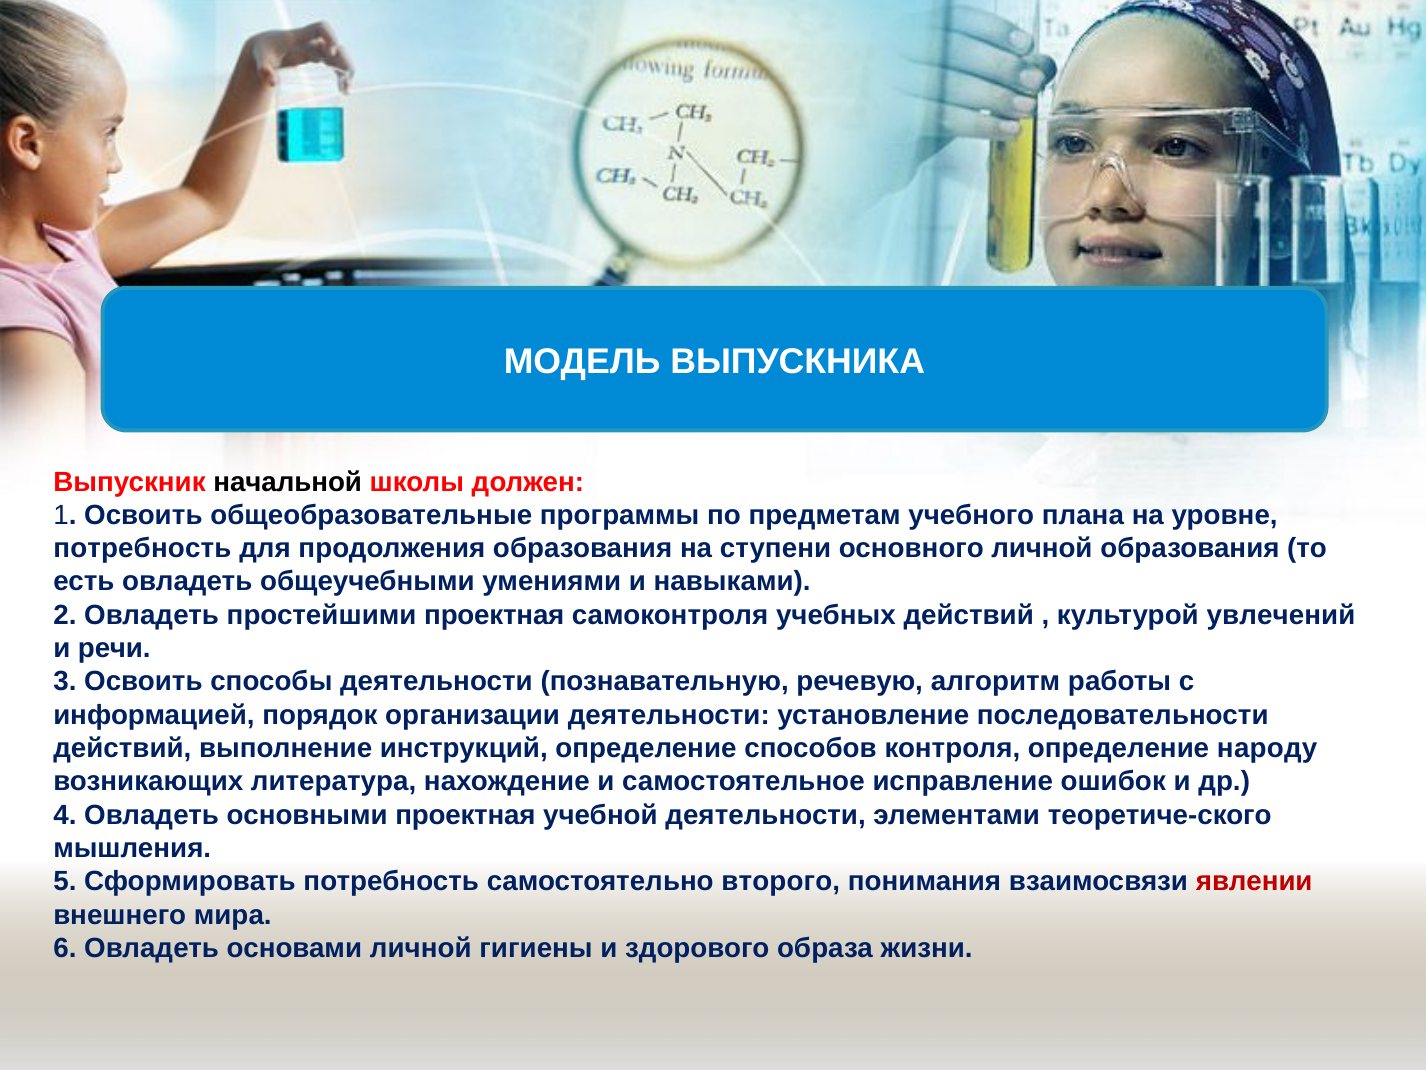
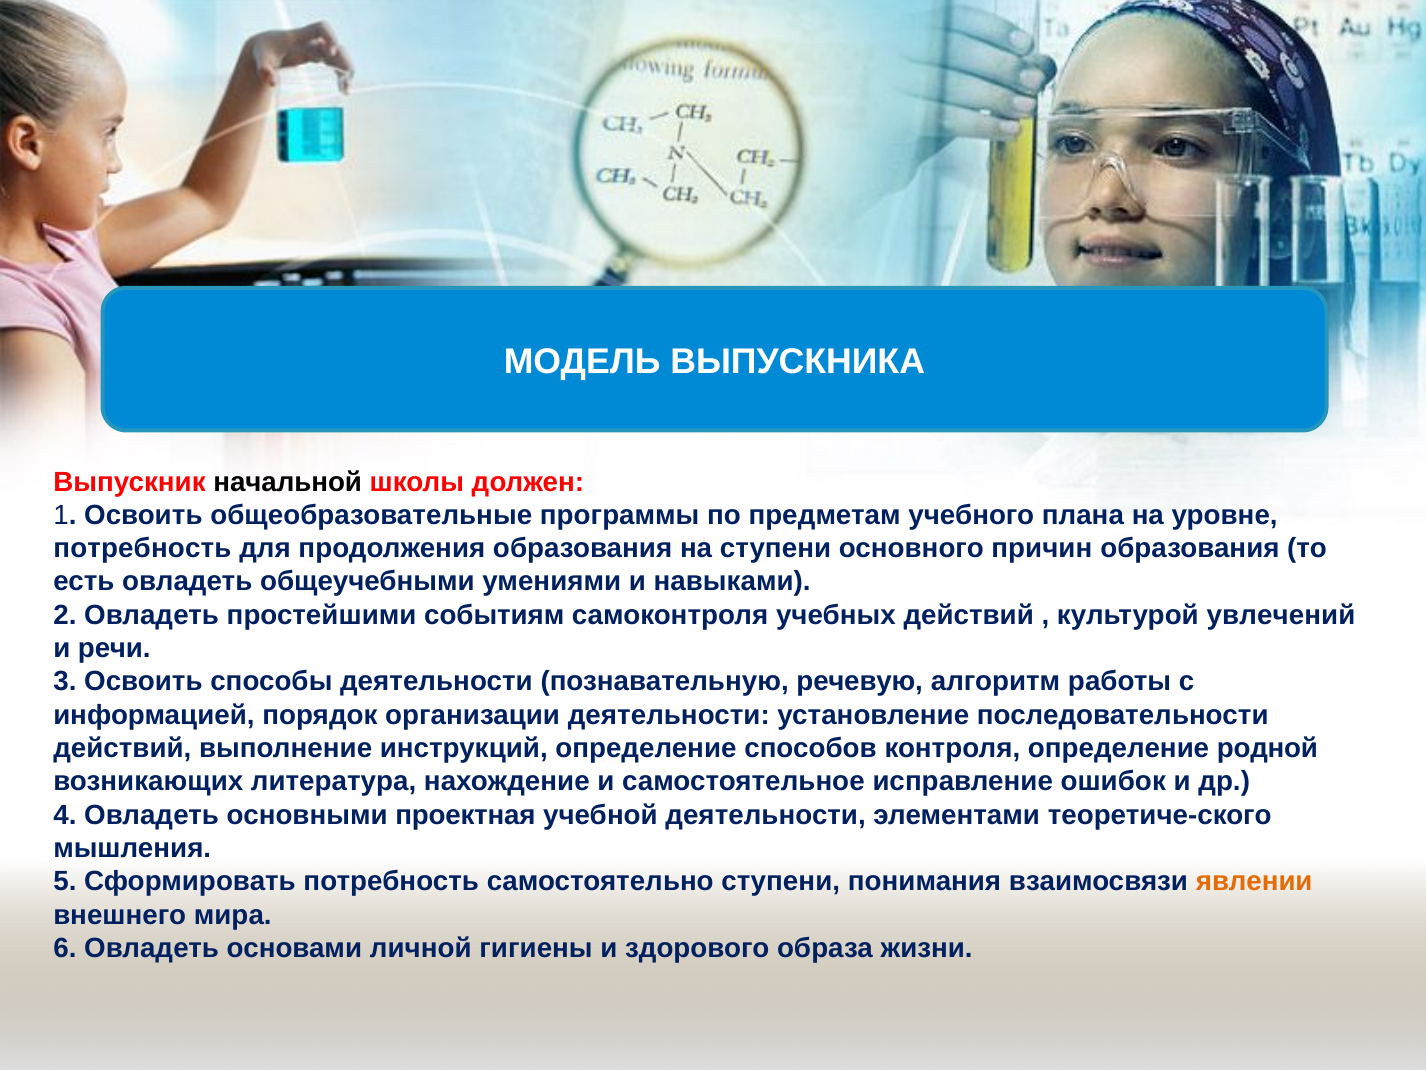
основного личной: личной -> причин (1042, 548)
простейшими проектная: проектная -> событиям (494, 615)
народу: народу -> родной (1267, 748)
самостоятельно второго: второго -> ступени (781, 881)
явлении colour: red -> orange (1254, 881)
